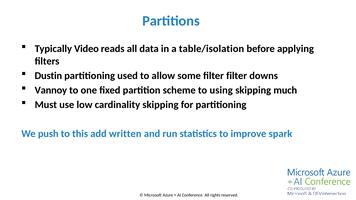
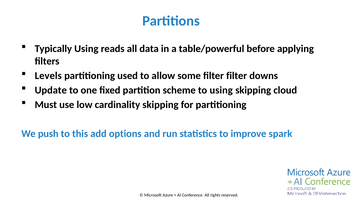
Typically Video: Video -> Using (86, 49)
table/isolation: table/isolation -> table/powerful (212, 49)
Dustin: Dustin -> Levels (48, 76)
Vannoy: Vannoy -> Update (51, 90)
much: much -> cloud (285, 90)
written: written -> options (125, 134)
